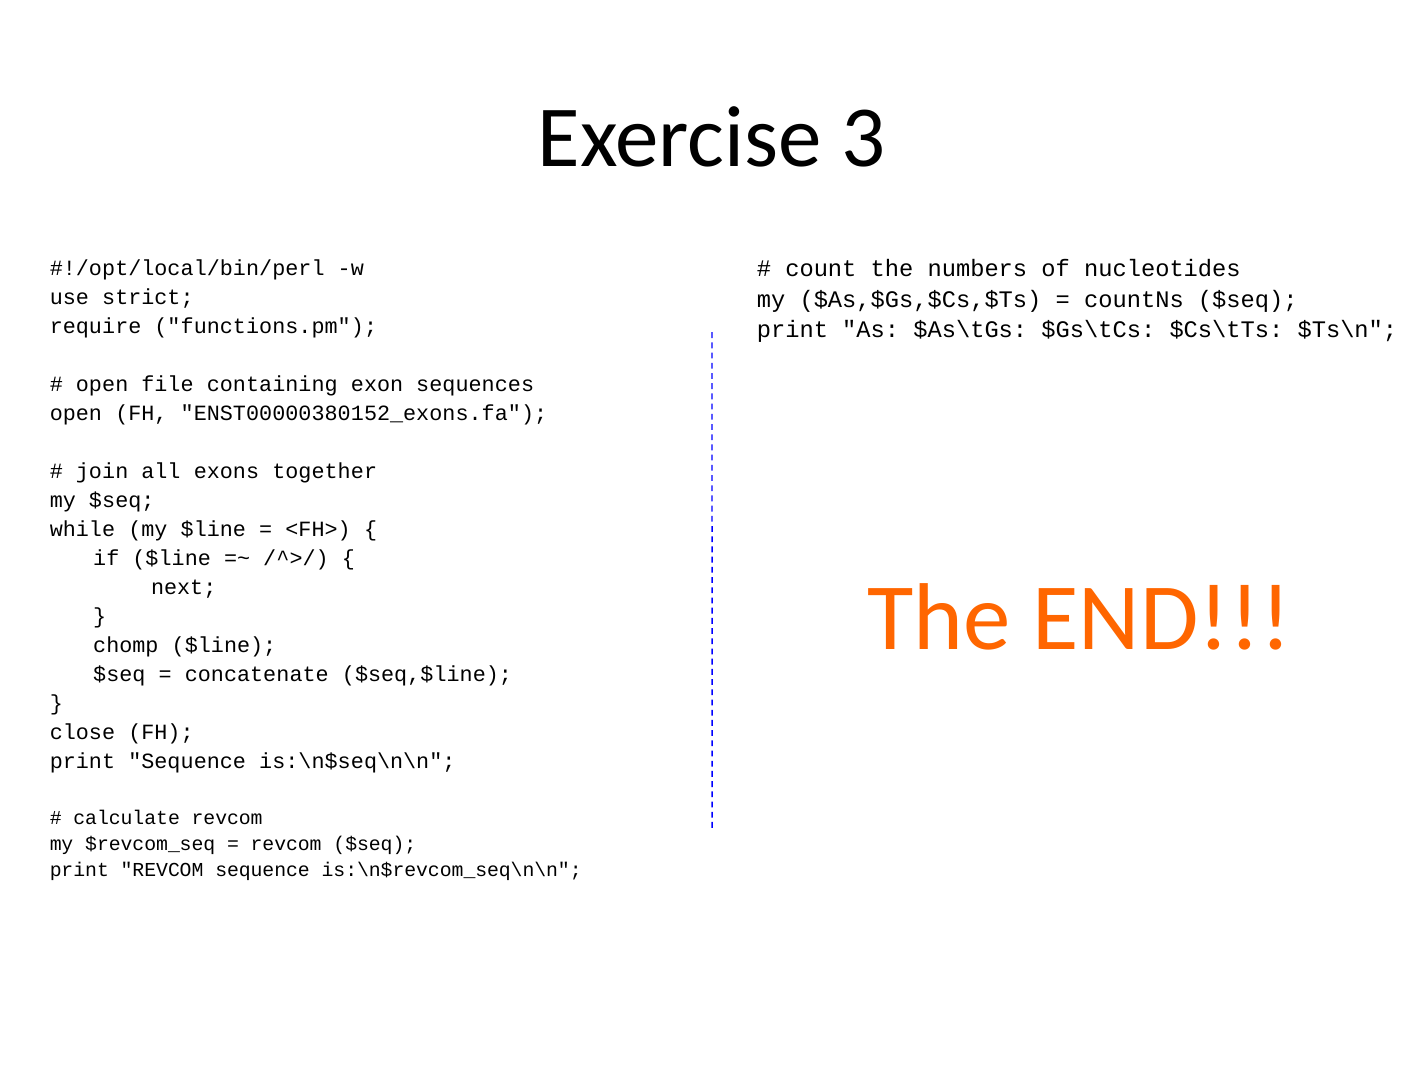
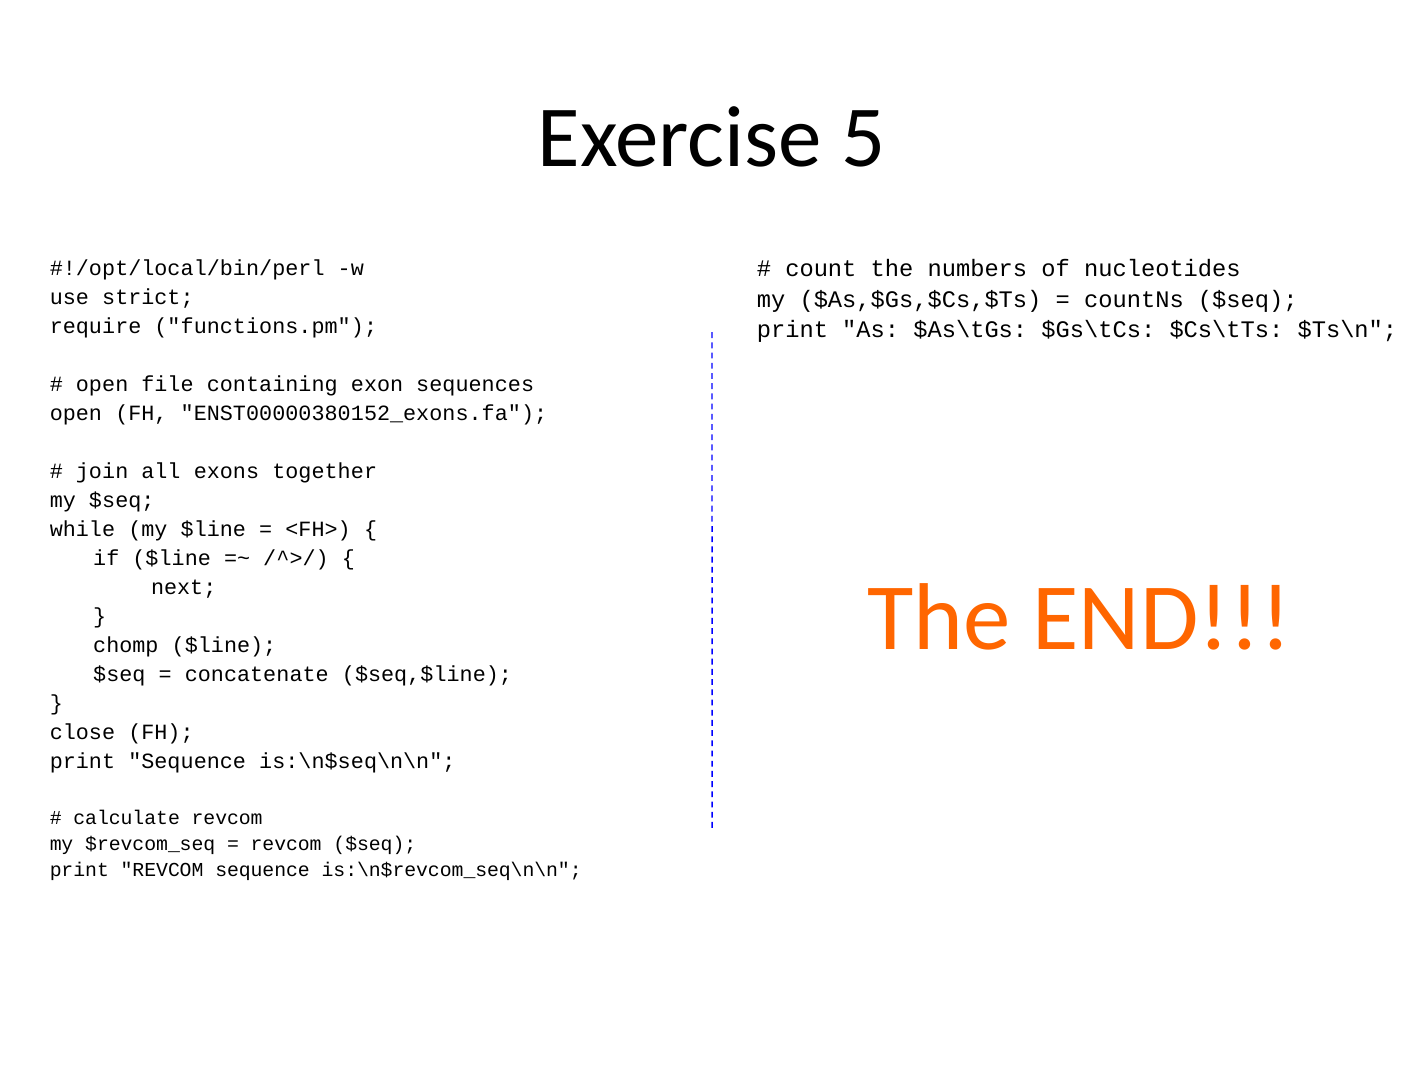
3: 3 -> 5 (864, 138)
